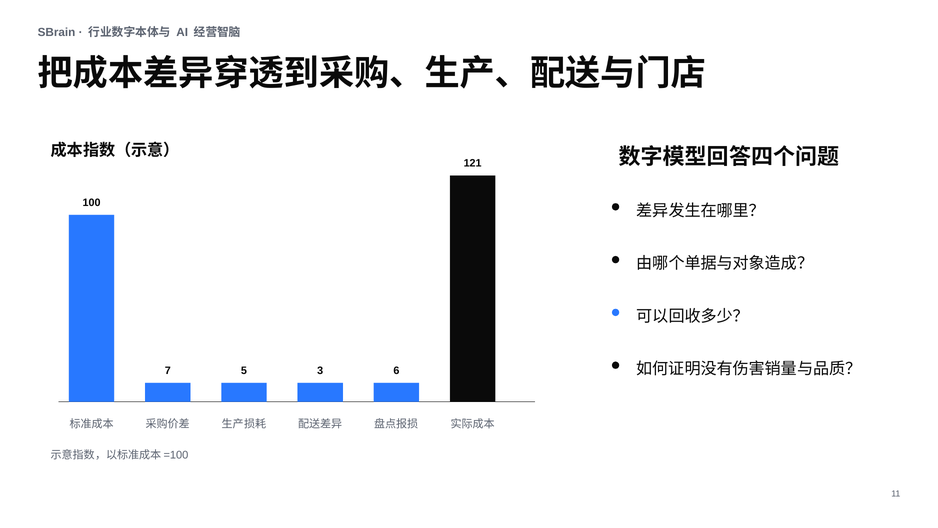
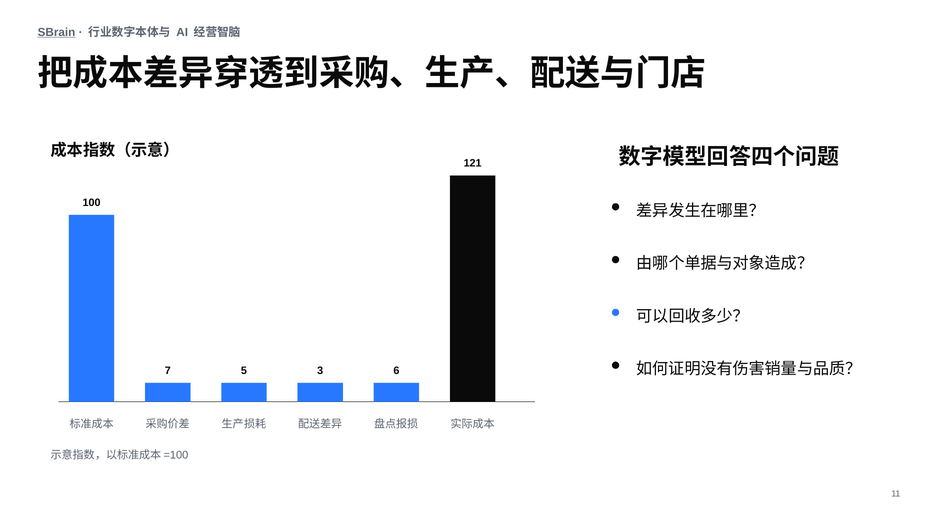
SBrain underline: none -> present (57, 32)
